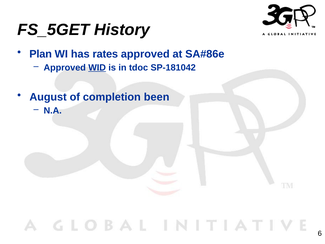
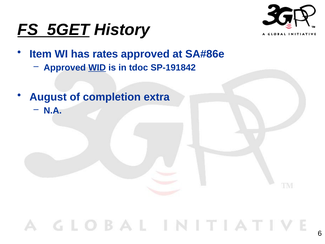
FS_5GET underline: none -> present (53, 30)
Plan: Plan -> Item (41, 54)
SP-181042: SP-181042 -> SP-191842 (173, 68)
been: been -> extra (157, 97)
